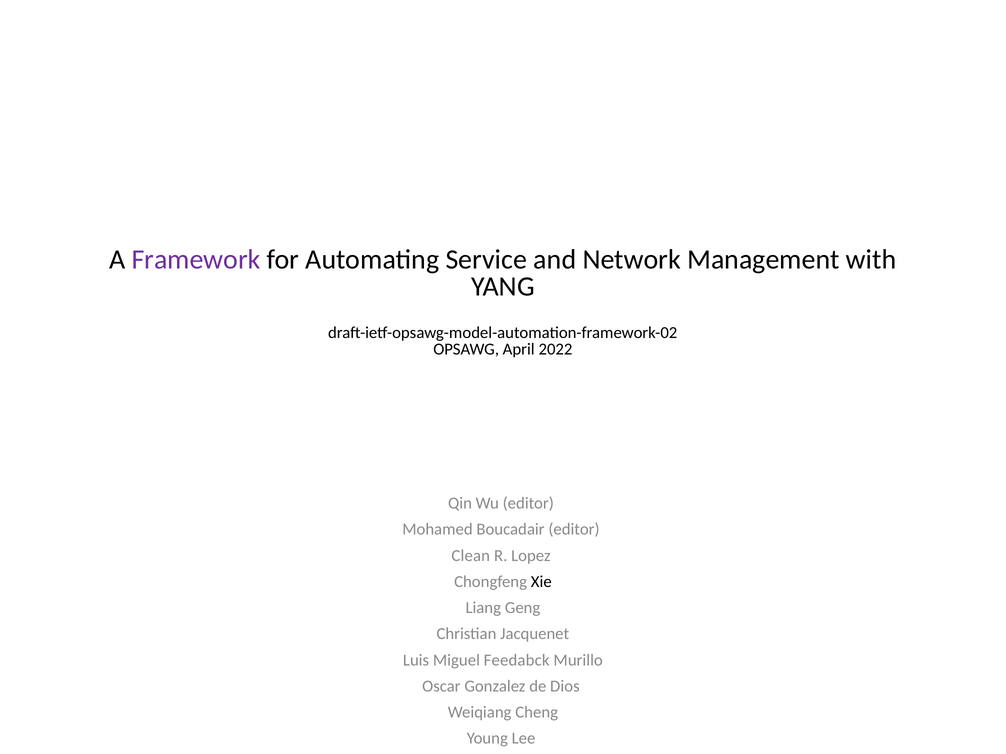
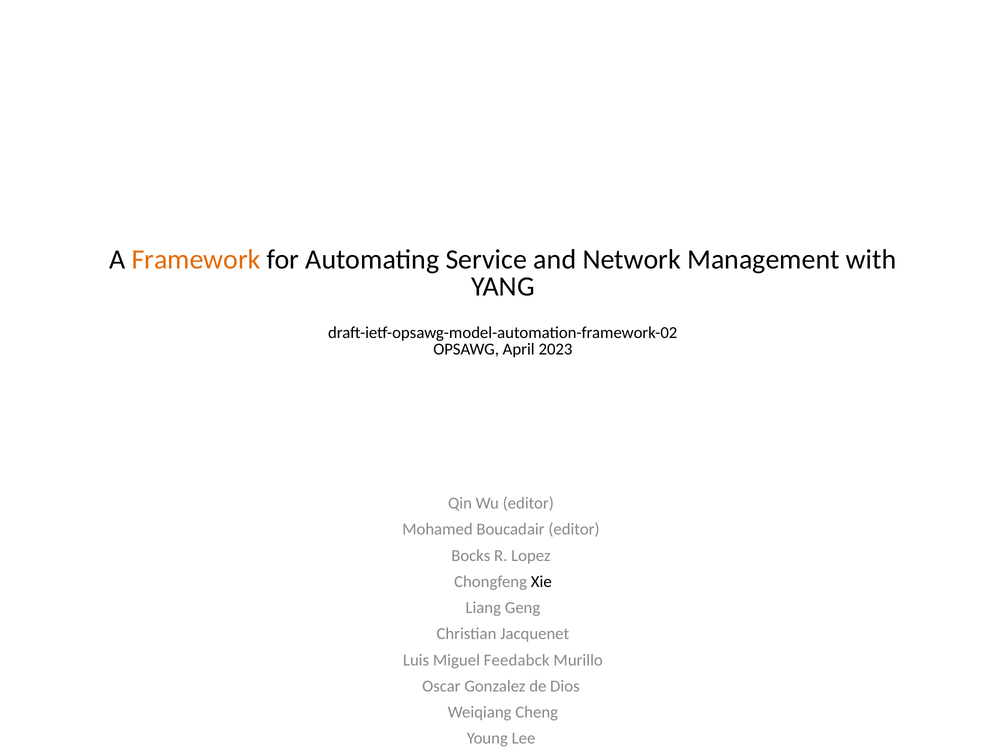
Framework colour: purple -> orange (196, 260)
2022: 2022 -> 2023 (555, 349)
Clean: Clean -> Bocks (471, 556)
